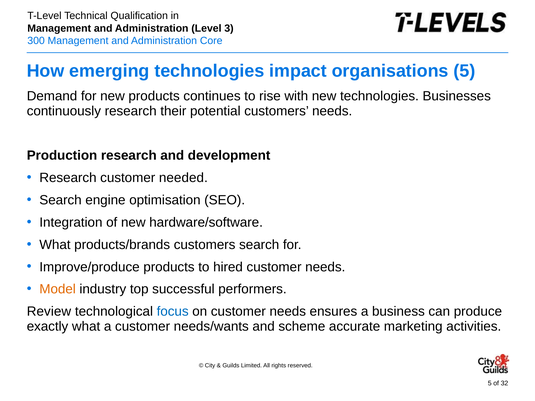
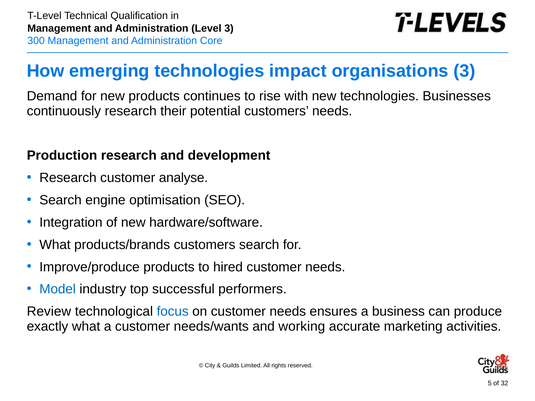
organisations 5: 5 -> 3 (464, 71)
needed: needed -> analyse (183, 178)
Model colour: orange -> blue (58, 289)
scheme: scheme -> working (302, 327)
